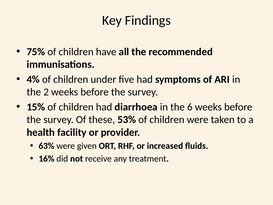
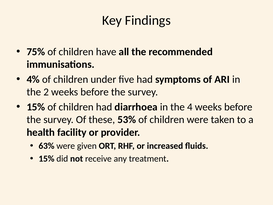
6: 6 -> 4 (190, 107)
16%: 16% -> 15% (46, 159)
